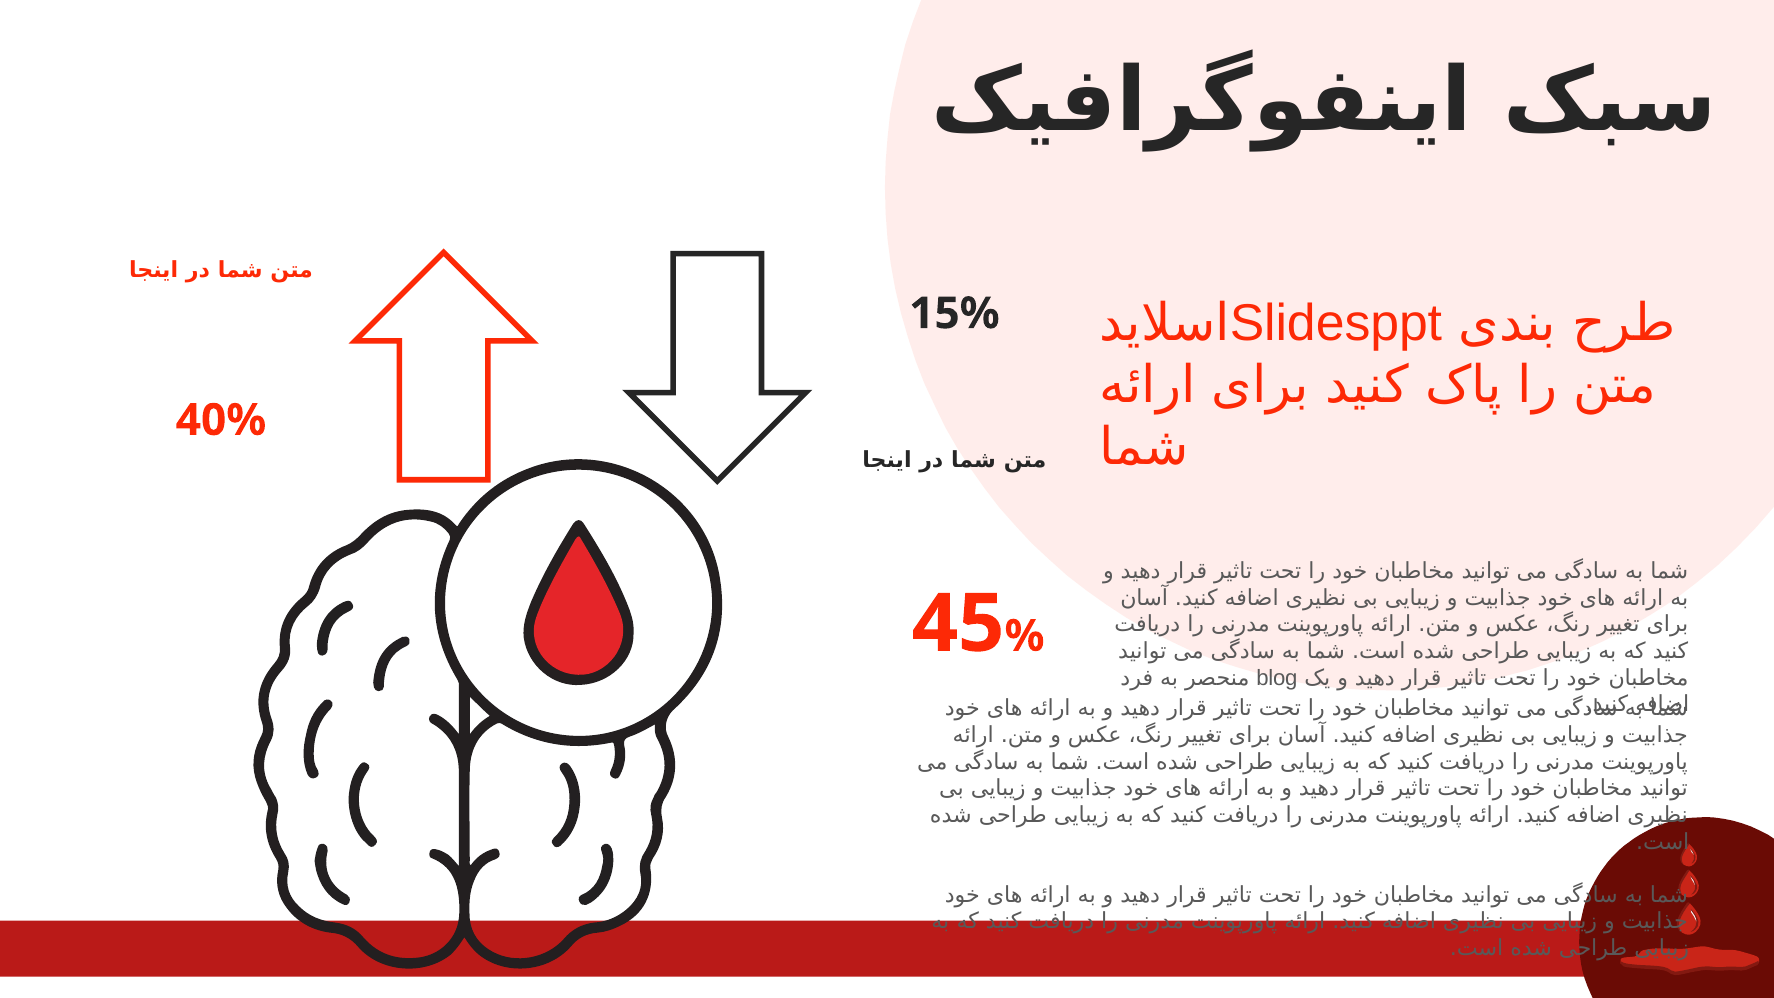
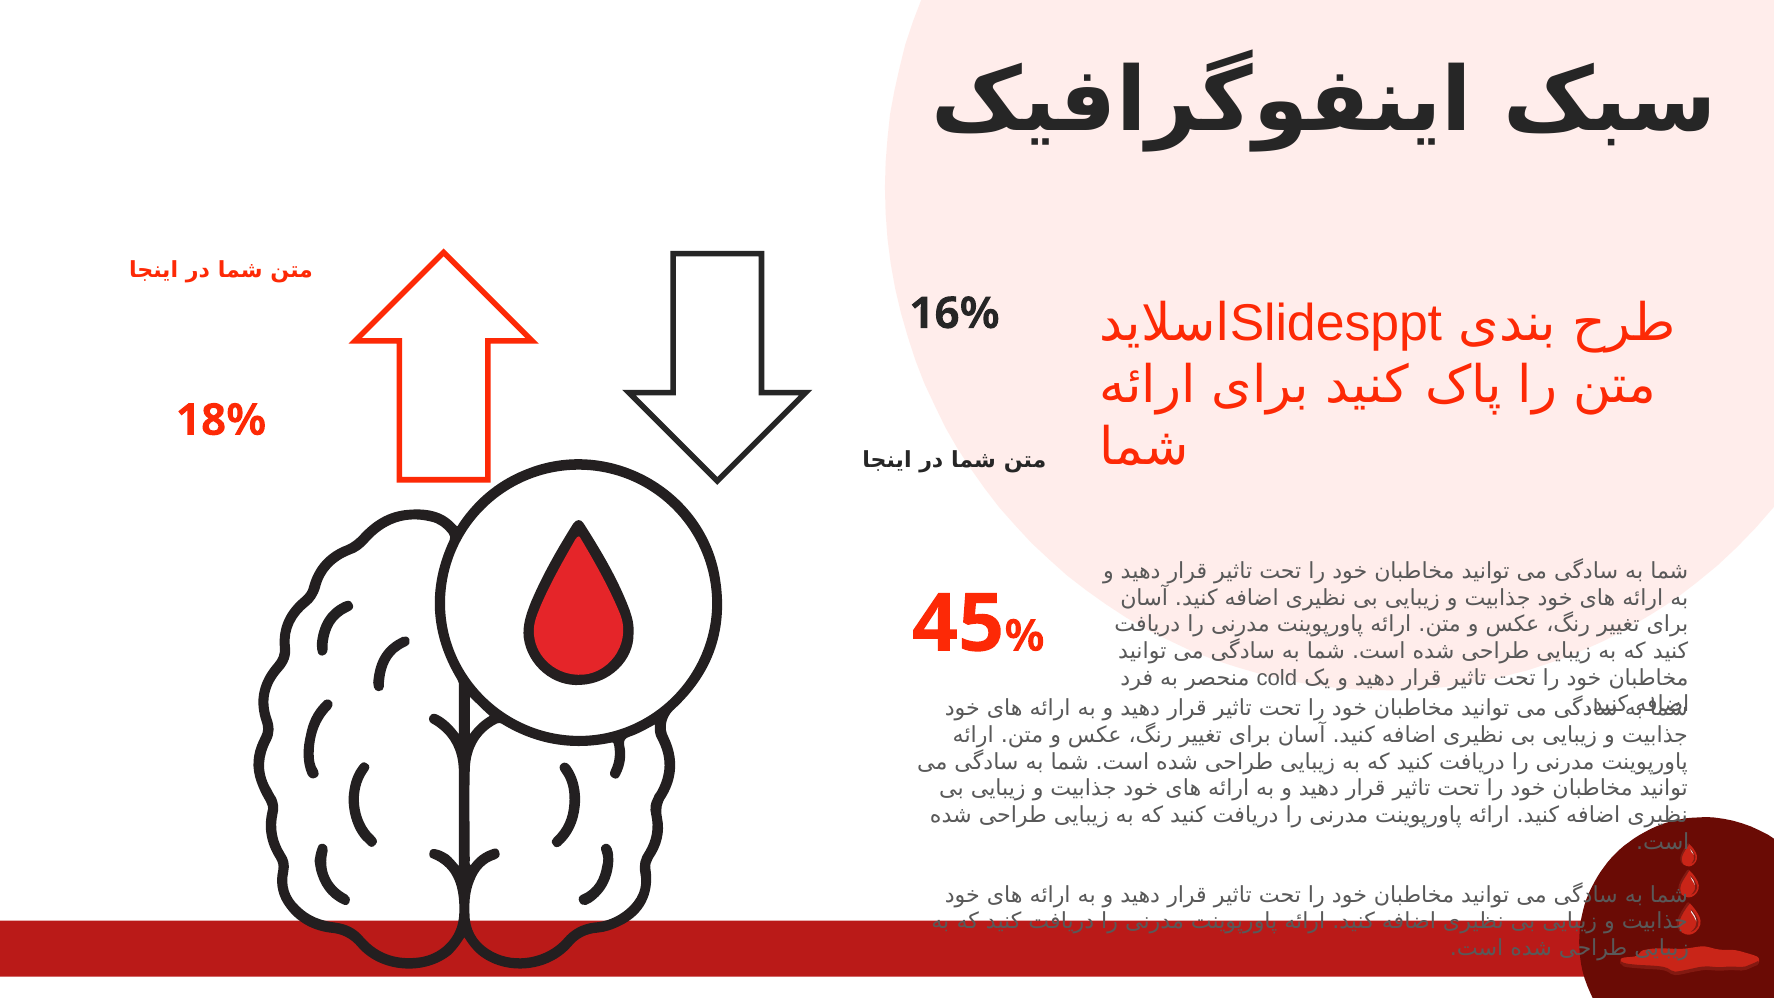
15%: 15% -> 16% (954, 314)
40%: 40% -> 18% (221, 420)
blog: blog -> cold (1277, 678)
